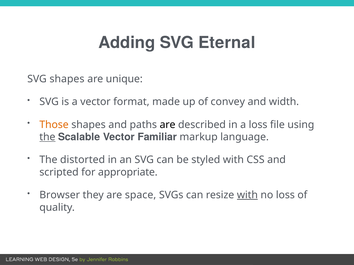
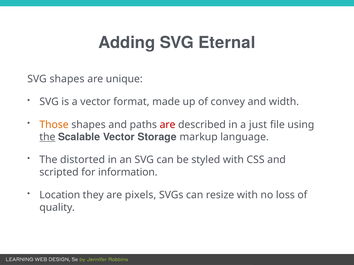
are colour: black -> red (168, 125)
a loss: loss -> just (258, 125)
Familiar: Familiar -> Storage (157, 137)
appropriate: appropriate -> information (128, 173)
Browser: Browser -> Location (60, 195)
space: space -> pixels (141, 195)
with underline: present -> none (247, 195)
